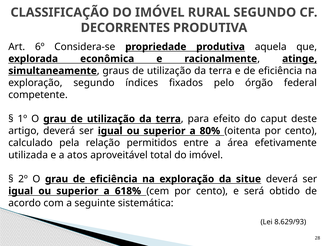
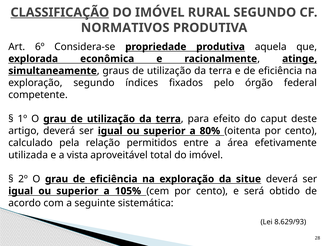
CLASSIFICAÇÃO underline: none -> present (60, 12)
DECORRENTES: DECORRENTES -> NORMATIVOS (125, 28)
atos: atos -> vista (77, 155)
618%: 618% -> 105% (128, 191)
